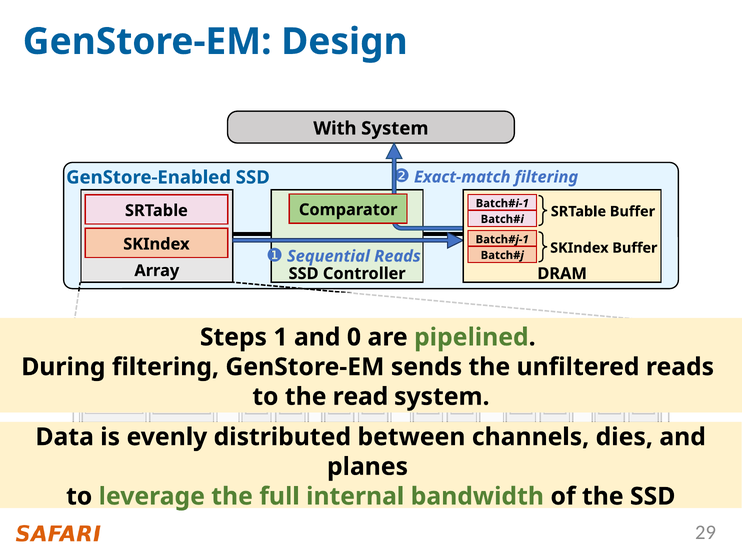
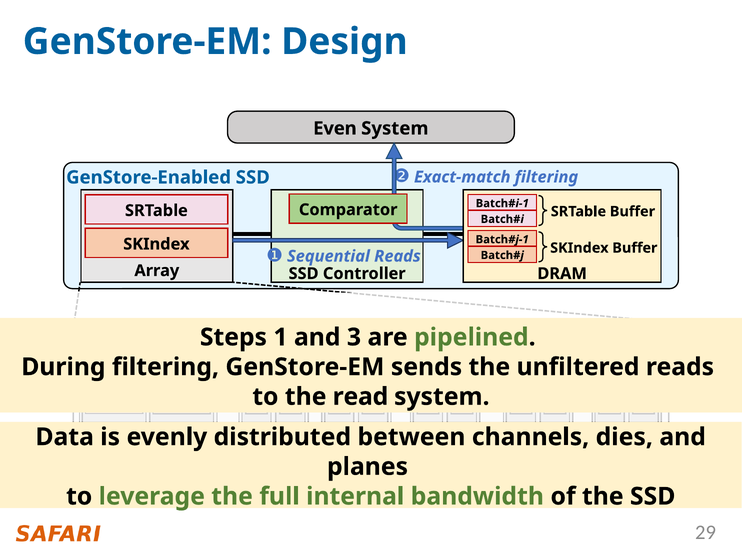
With: With -> Even (335, 128)
0: 0 -> 3 (354, 337)
